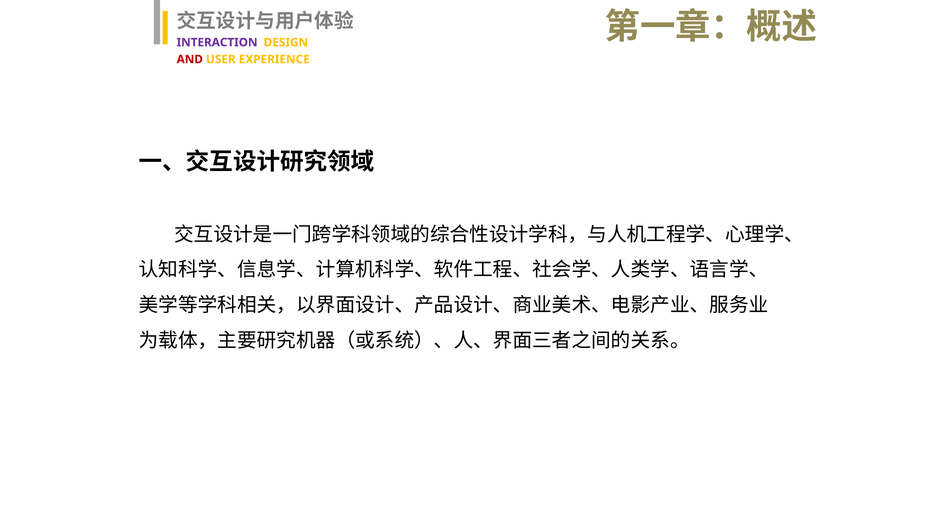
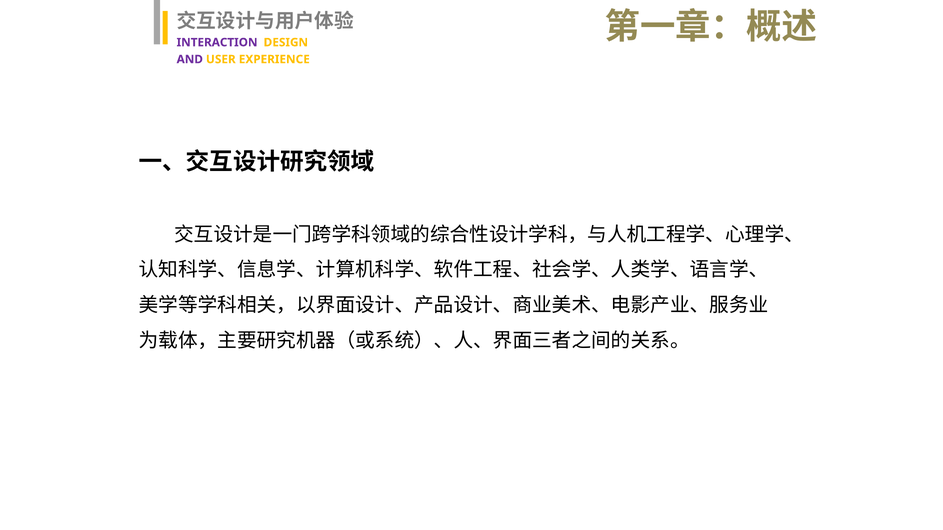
AND colour: red -> purple (190, 59)
